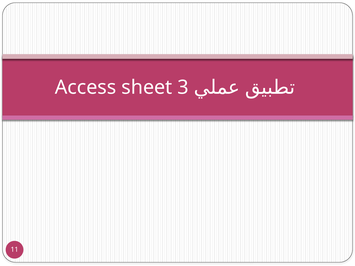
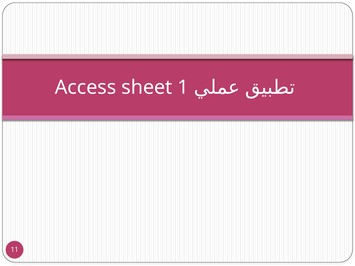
3: 3 -> 1 (183, 87)
